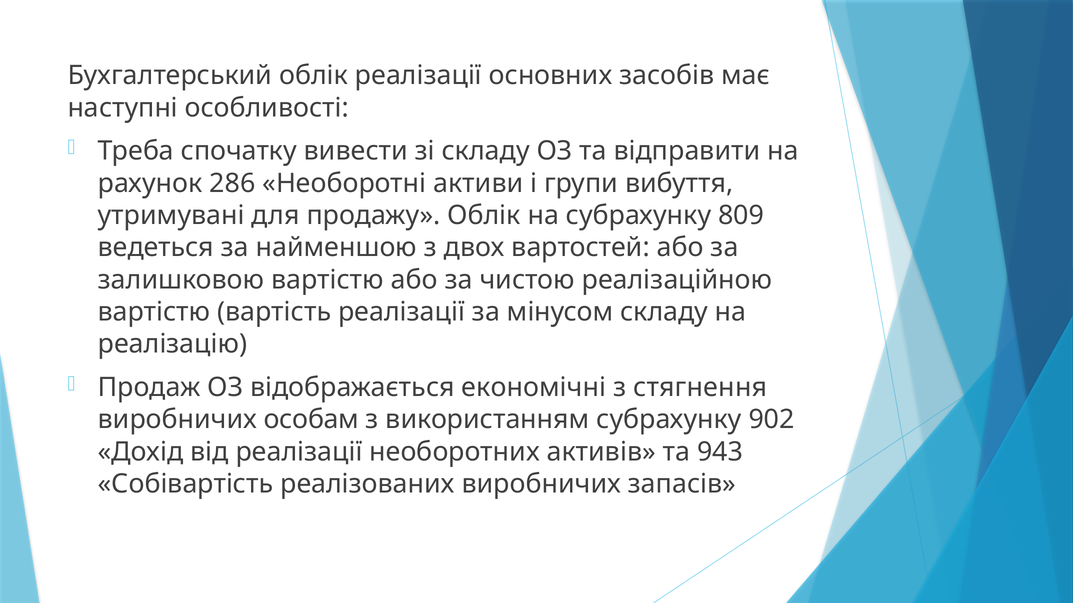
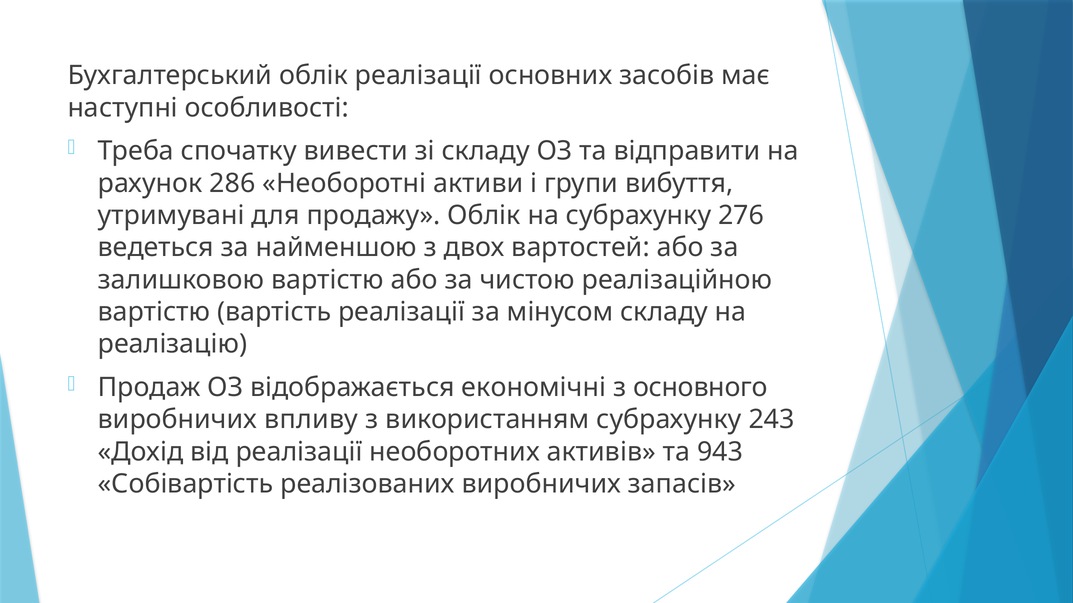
809: 809 -> 276 (741, 216)
стягнення: стягнення -> основного (700, 388)
особам: особам -> впливу (311, 420)
902: 902 -> 243 (772, 420)
